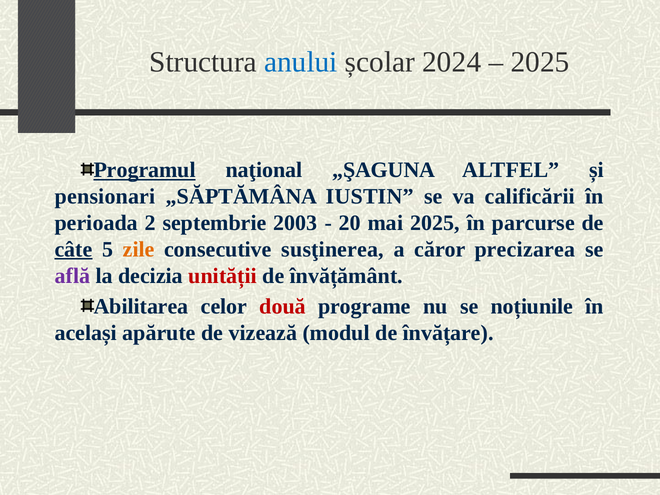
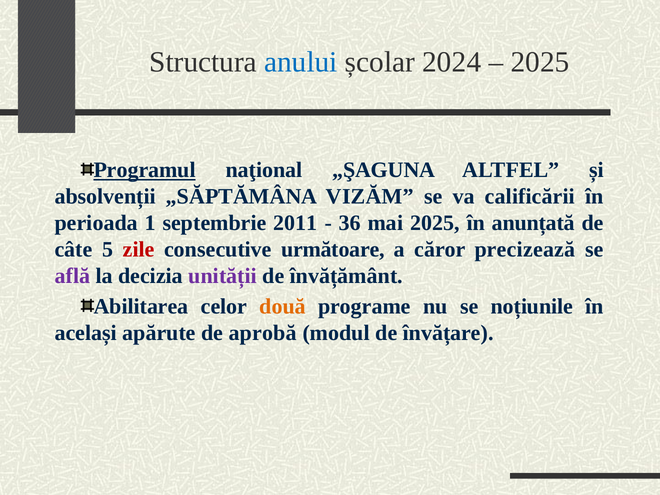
pensionari: pensionari -> absolvenții (105, 197)
IUSTIN: IUSTIN -> VIZĂM (370, 197)
2: 2 -> 1 (150, 223)
2003: 2003 -> 2011 (295, 223)
20: 20 -> 36 (350, 223)
parcurse: parcurse -> anunțată (533, 223)
câte underline: present -> none (74, 249)
zile colour: orange -> red (139, 249)
susţinerea: susţinerea -> următoare (333, 249)
precizarea: precizarea -> precizează (525, 249)
unității colour: red -> purple (223, 276)
două colour: red -> orange (283, 307)
vizează: vizează -> aprobă (263, 333)
